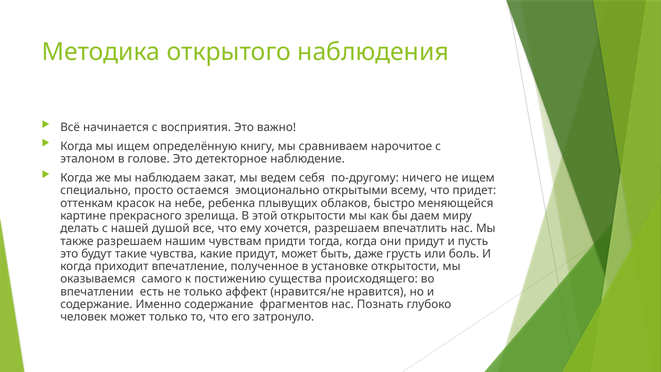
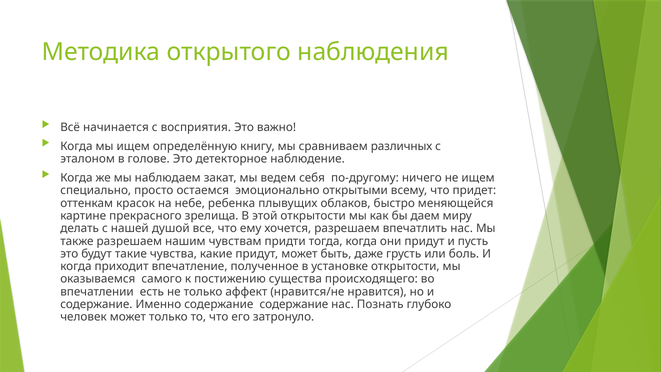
нарочитое: нарочитое -> различных (402, 146)
содержание фрагментов: фрагментов -> содержание (294, 304)
